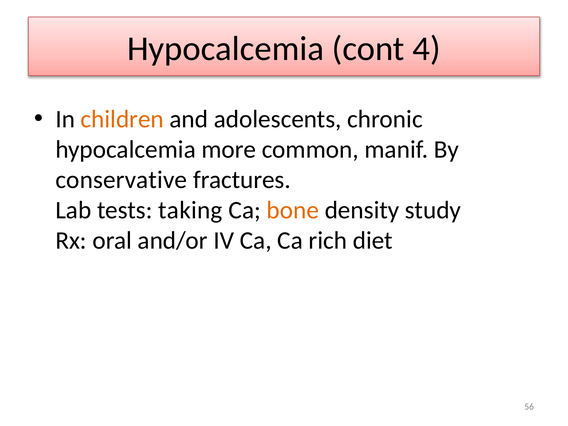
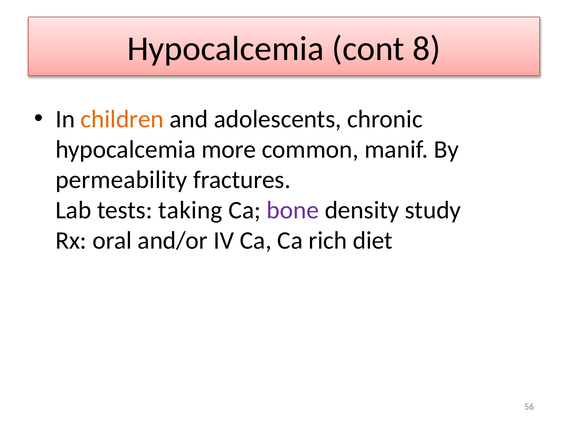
4: 4 -> 8 (426, 49)
conservative: conservative -> permeability (121, 180)
bone colour: orange -> purple (293, 210)
